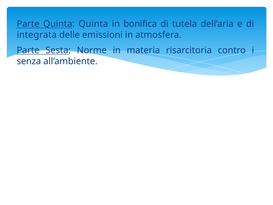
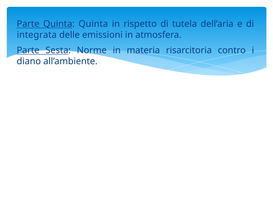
bonifica: bonifica -> rispetto (140, 24)
senza: senza -> diano (29, 61)
